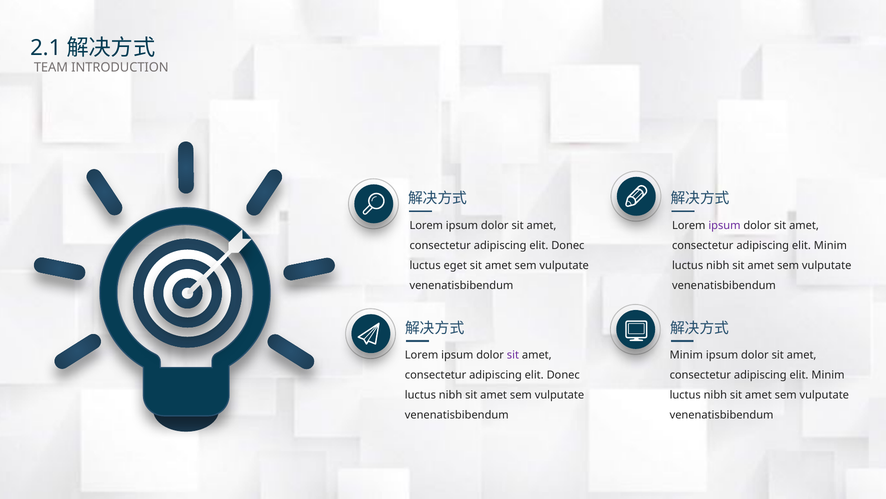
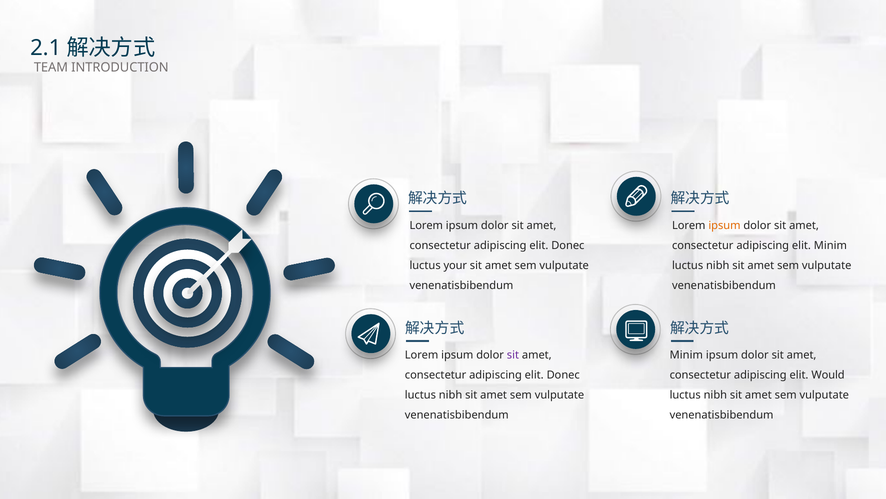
ipsum colour: purple -> orange (724, 225)
eget: eget -> your (455, 265)
Minim: Minim -> Would (828, 375)
